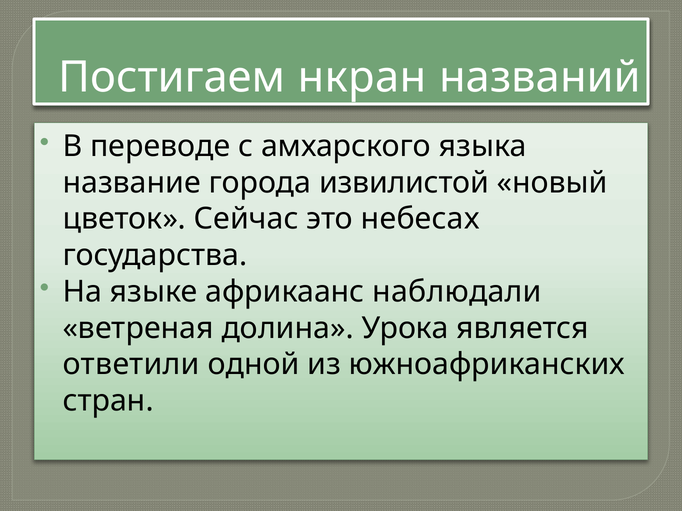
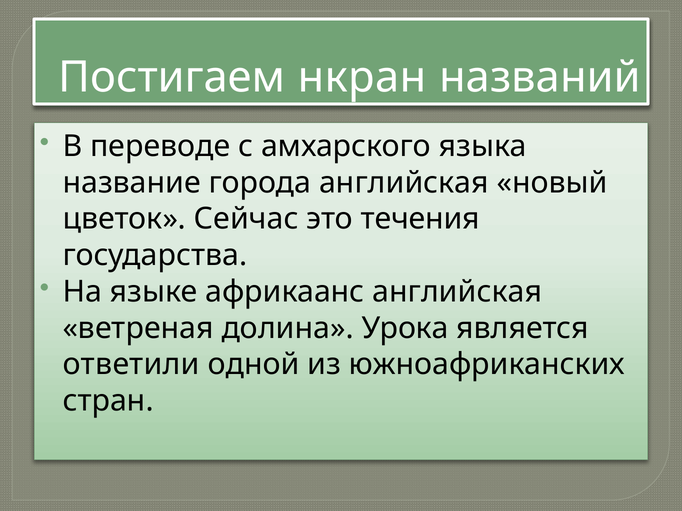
города извилистой: извилистой -> английская (404, 183)
небесах: небесах -> течения (420, 219)
африкаанс наблюдали: наблюдали -> английская (457, 292)
